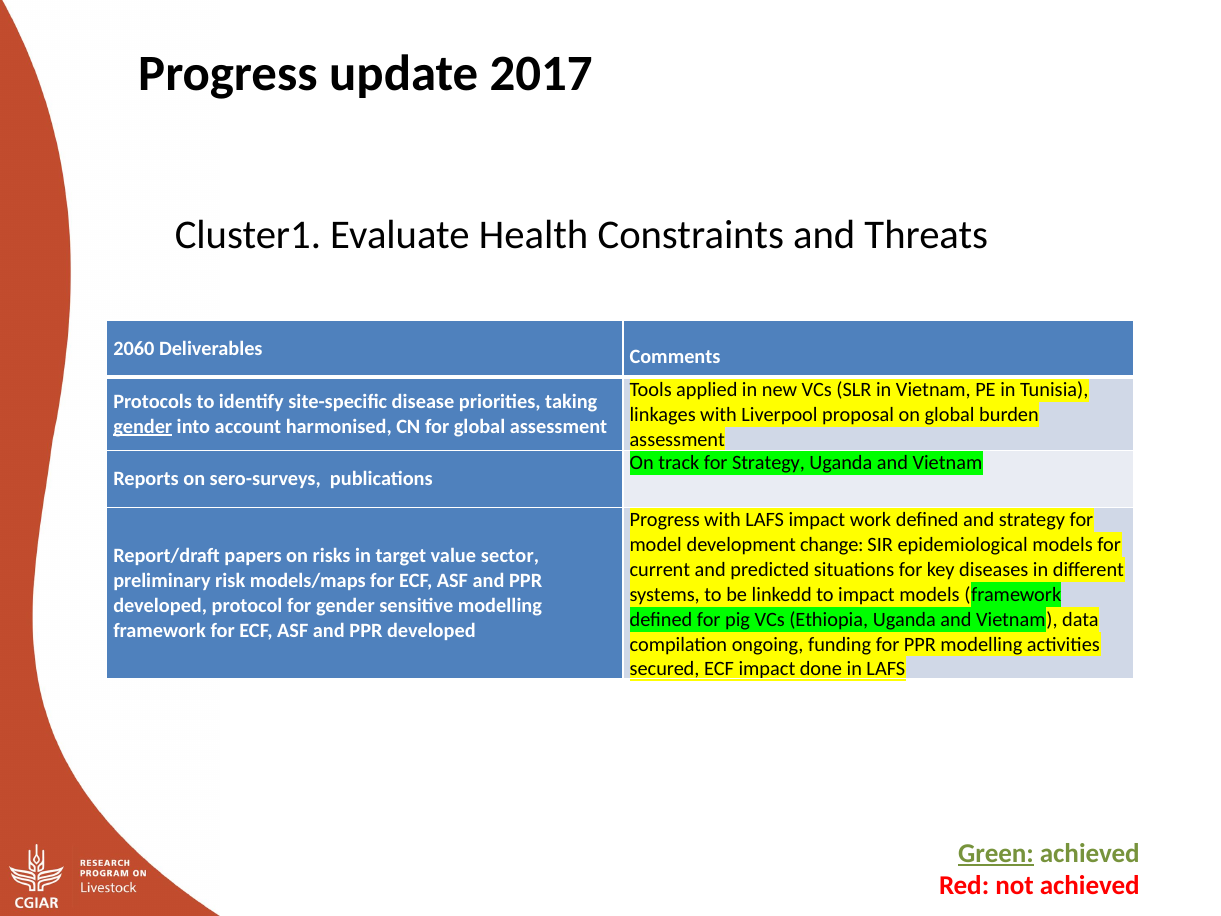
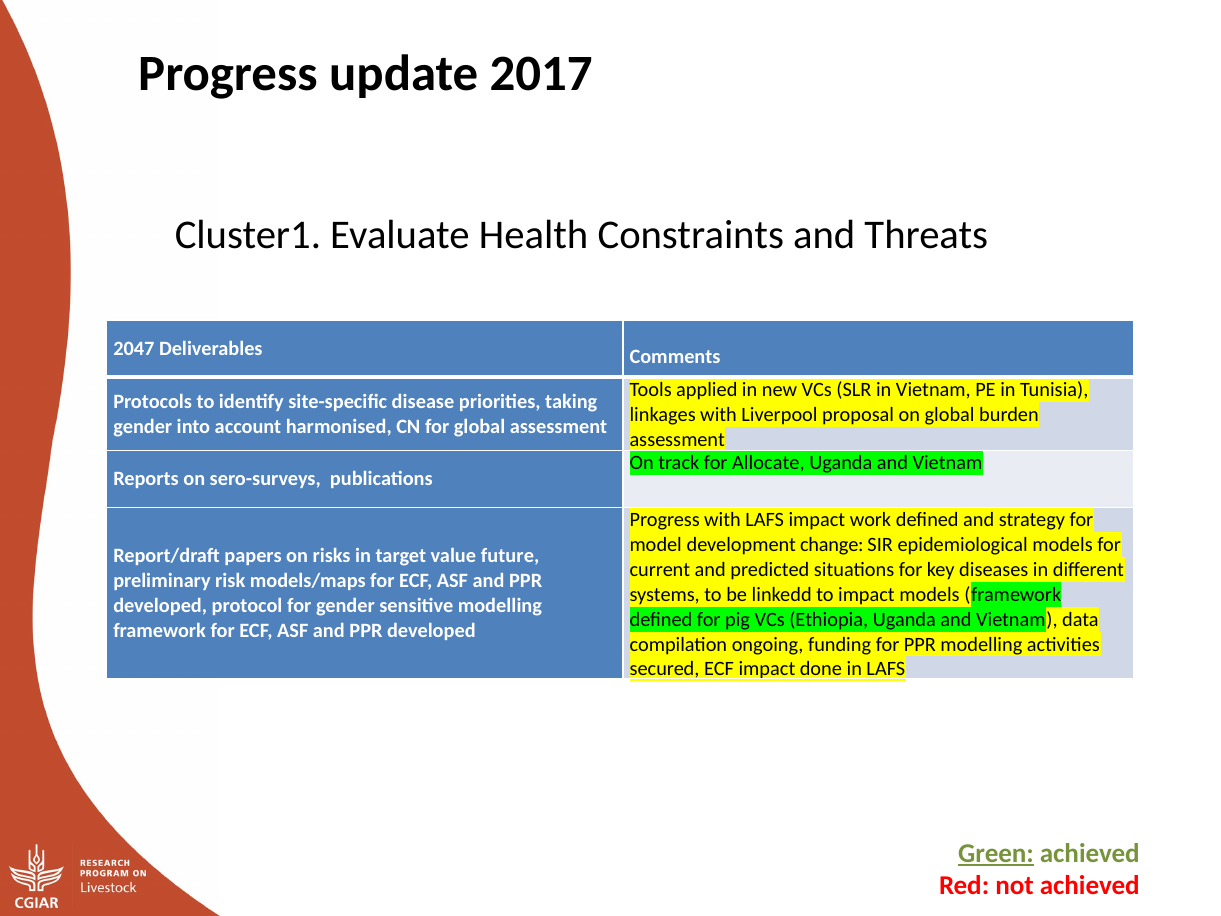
2060: 2060 -> 2047 (134, 349)
gender underline: present -> none (143, 426)
for Strategy: Strategy -> Allocate (768, 463)
sector: sector -> future (510, 556)
